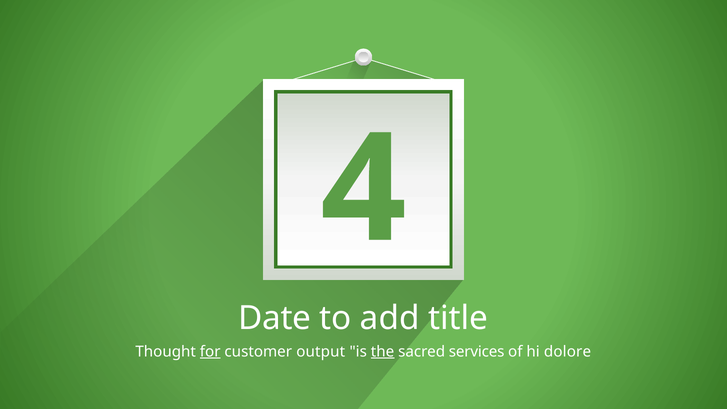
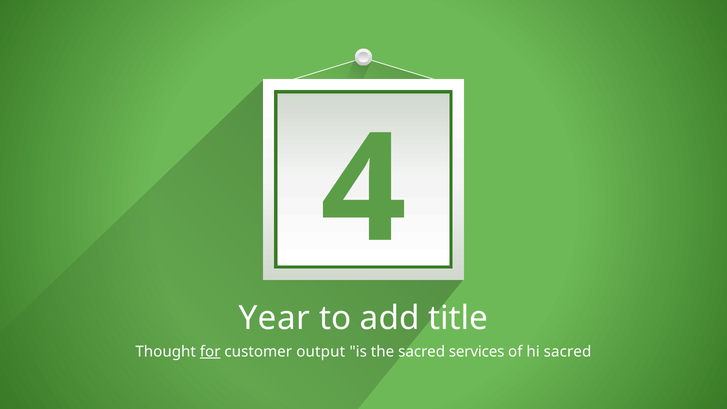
Date: Date -> Year (274, 318)
the underline: present -> none (383, 352)
hi dolore: dolore -> sacred (568, 352)
